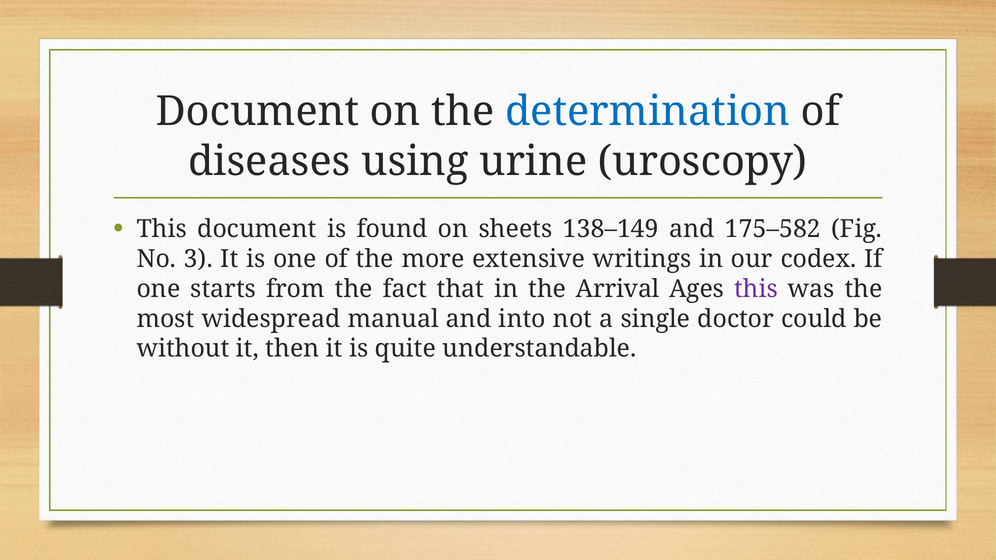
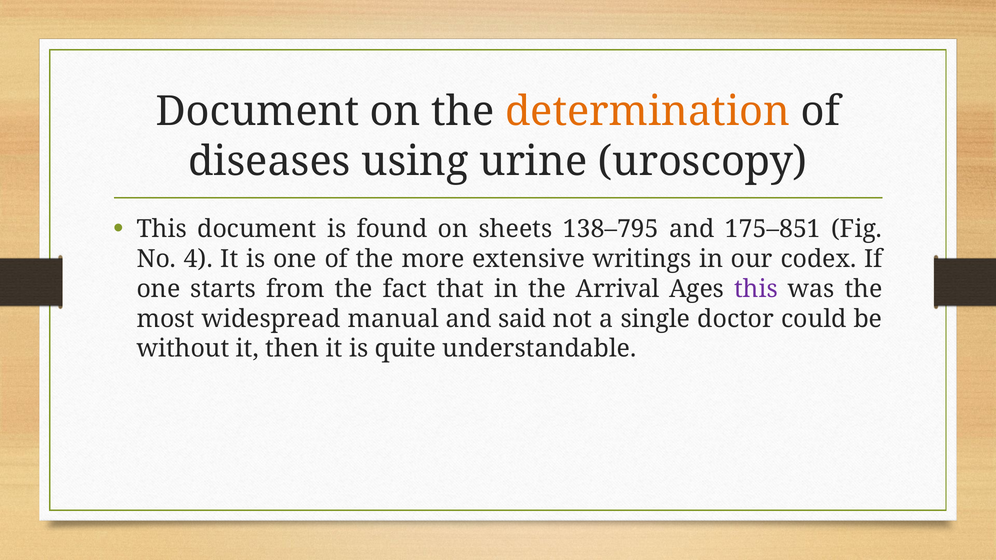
determination colour: blue -> orange (648, 112)
138–149: 138–149 -> 138–795 (611, 229)
175–582: 175–582 -> 175–851 (773, 229)
3: 3 -> 4 (198, 259)
into: into -> said (522, 319)
